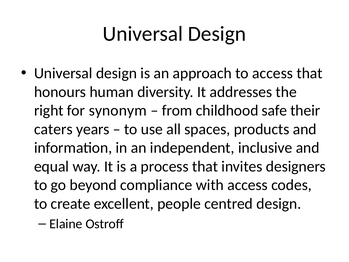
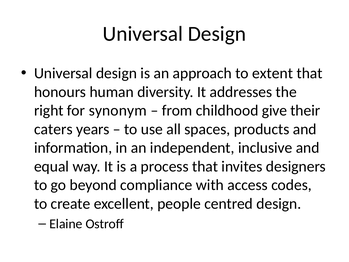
to access: access -> extent (273, 73)
safe: safe -> give (274, 110)
